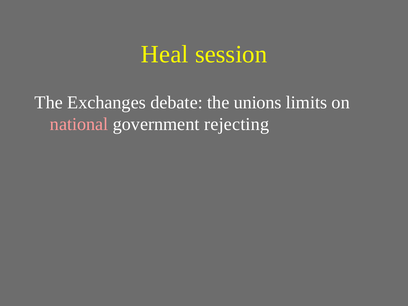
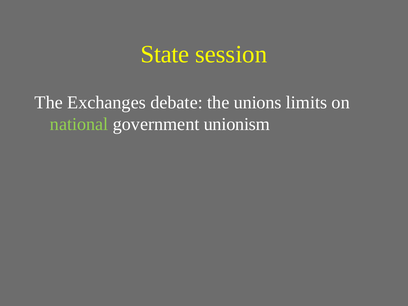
Heal: Heal -> State (165, 54)
national colour: pink -> light green (79, 124)
rejecting: rejecting -> unionism (237, 124)
